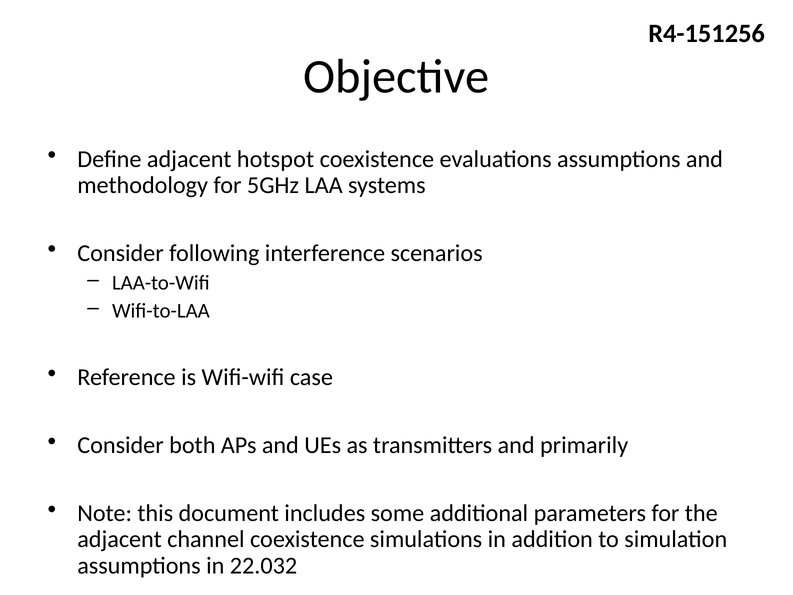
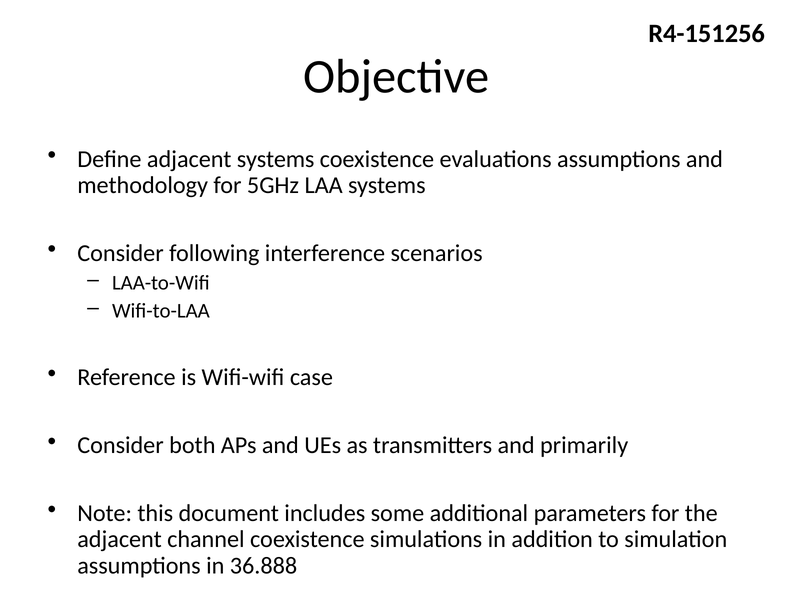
adjacent hotspot: hotspot -> systems (276, 159)
22.032: 22.032 -> 36.888 (263, 565)
